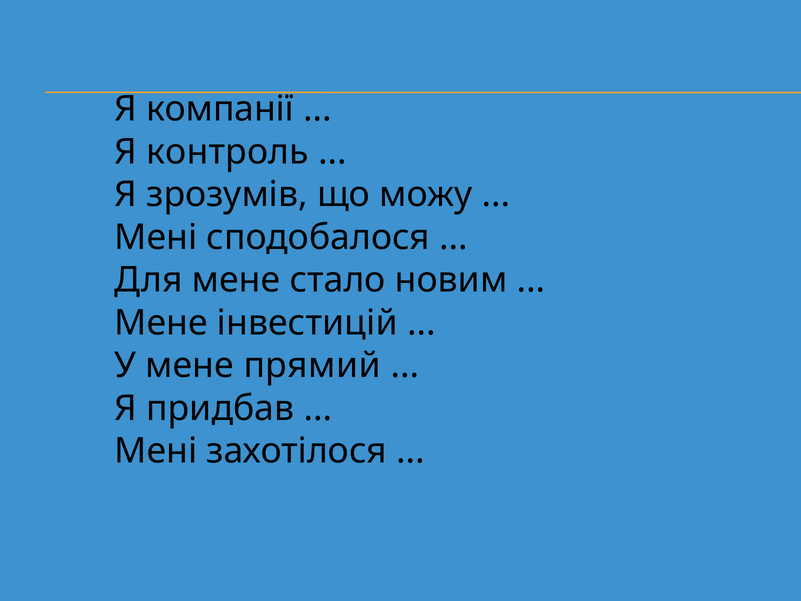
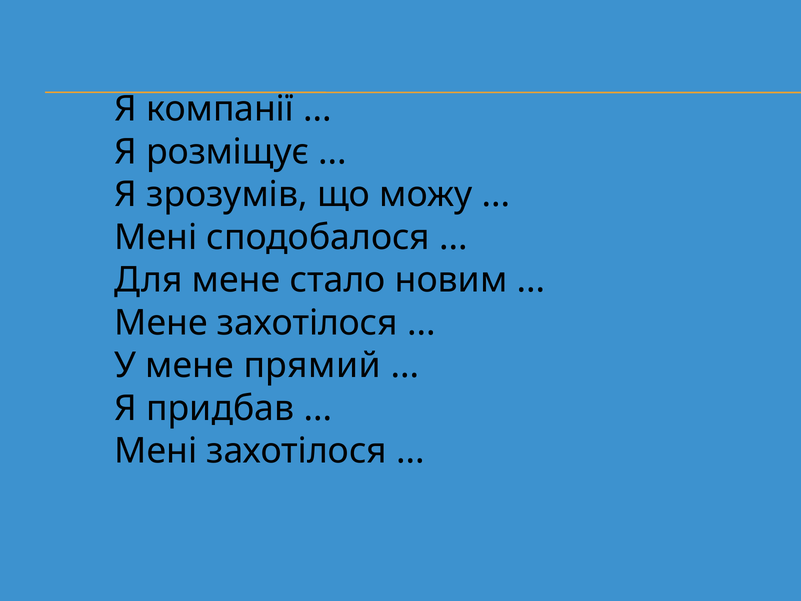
контроль: контроль -> розміщує (228, 152)
Мене інвестицій: інвестицій -> захотілося (307, 323)
